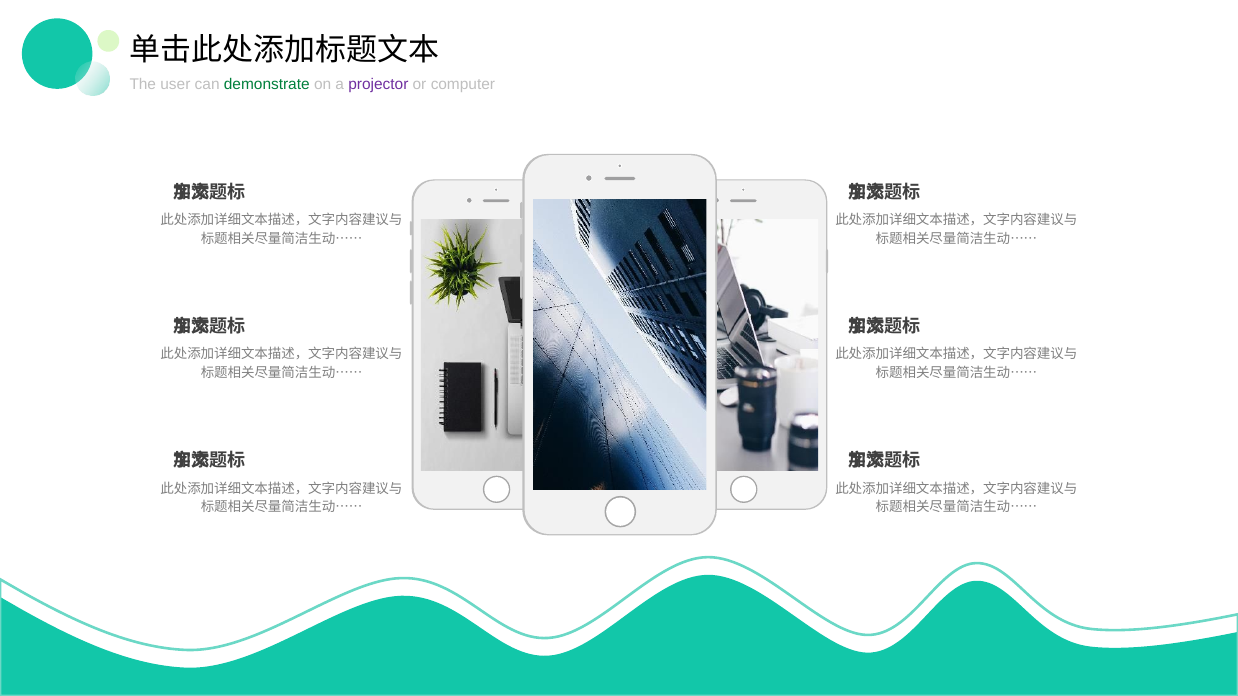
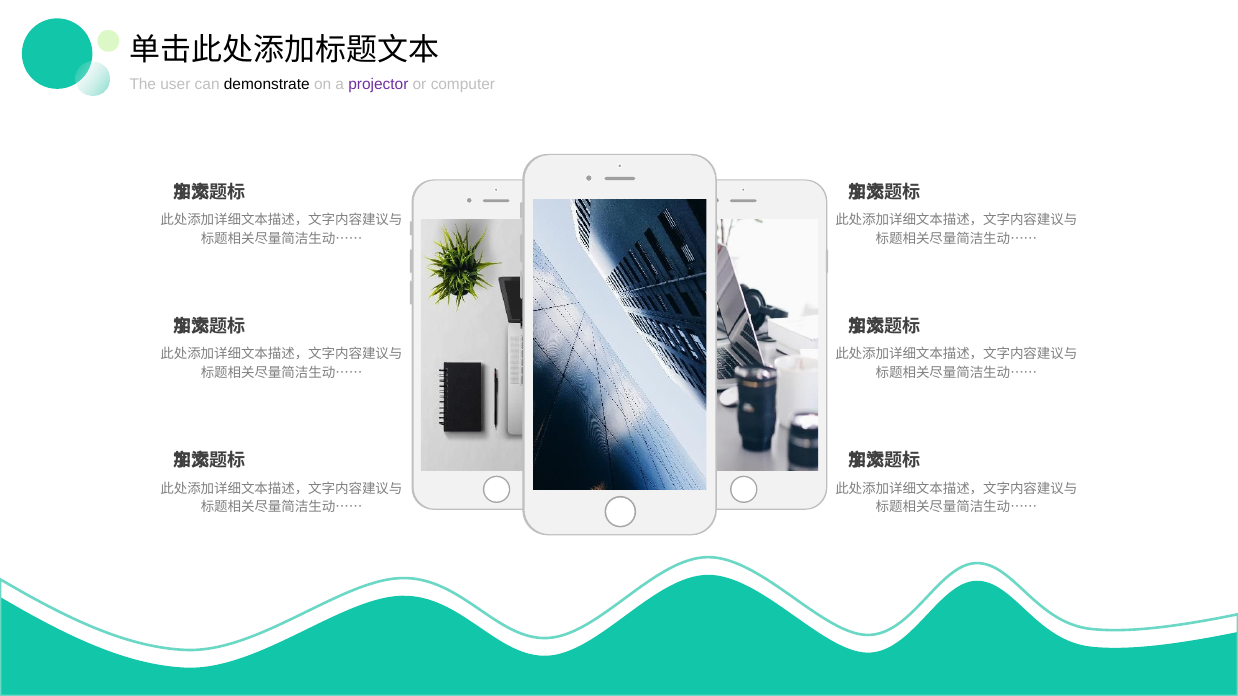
demonstrate colour: green -> black (267, 84)
